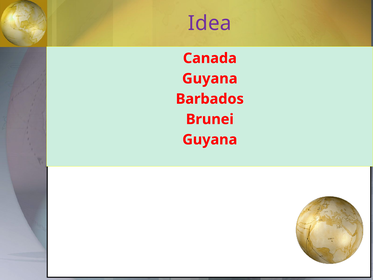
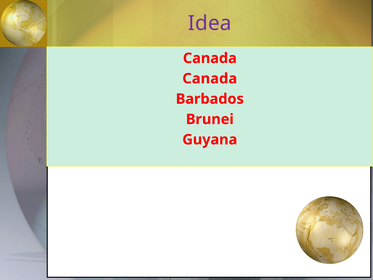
Guyana: Guyana -> Canada (210, 79)
